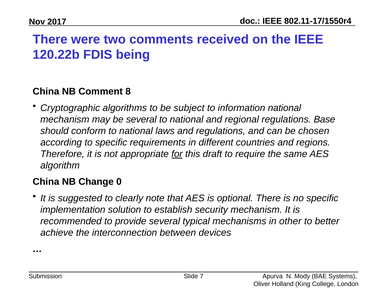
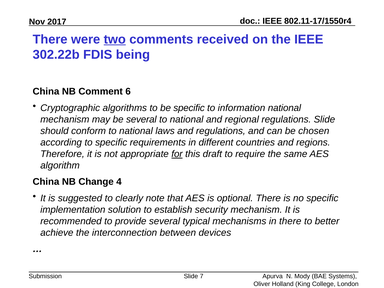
two underline: none -> present (115, 39)
120.22b: 120.22b -> 302.22b (56, 55)
8: 8 -> 6 (128, 92)
be subject: subject -> specific (189, 108)
regulations Base: Base -> Slide (324, 119)
0: 0 -> 4 (119, 182)
in other: other -> there (290, 221)
